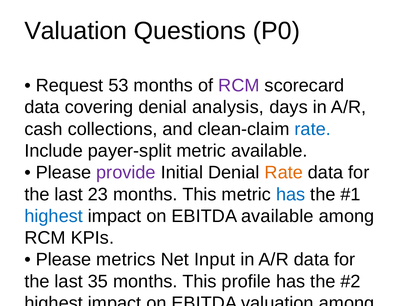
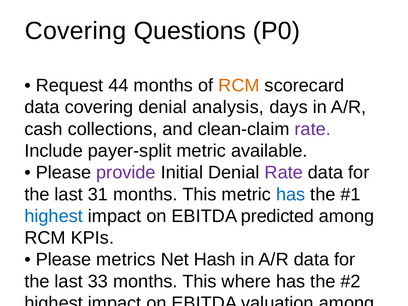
Valuation: Valuation -> Covering (76, 31)
53: 53 -> 44 (118, 86)
RCM colour: purple -> orange (239, 86)
rate colour: blue -> purple (313, 129)
Rate colour: orange -> purple (284, 173)
23: 23 -> 31 (98, 194)
EBITDA available: available -> predicted (278, 216)
Input: Input -> Hash (215, 260)
35: 35 -> 33 (98, 281)
profile: profile -> where (246, 281)
